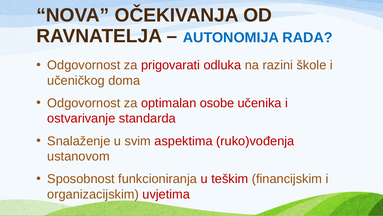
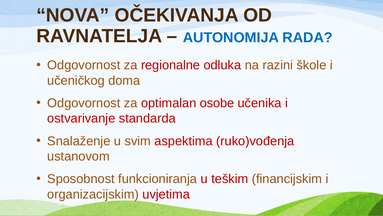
prigovarati: prigovarati -> regionalne (171, 65)
